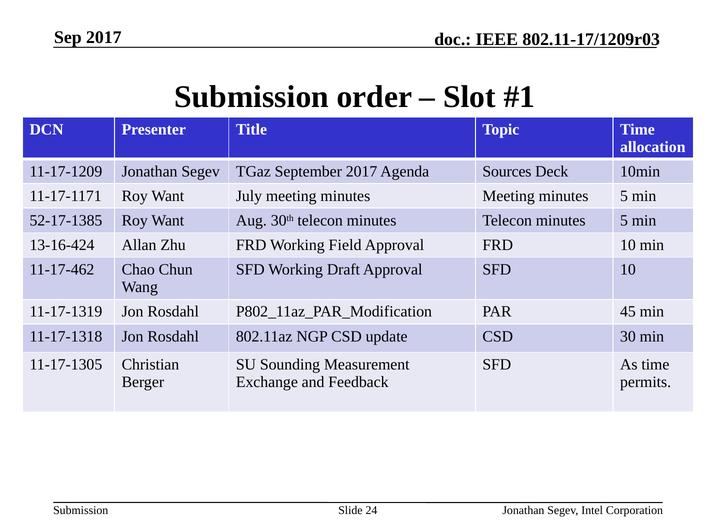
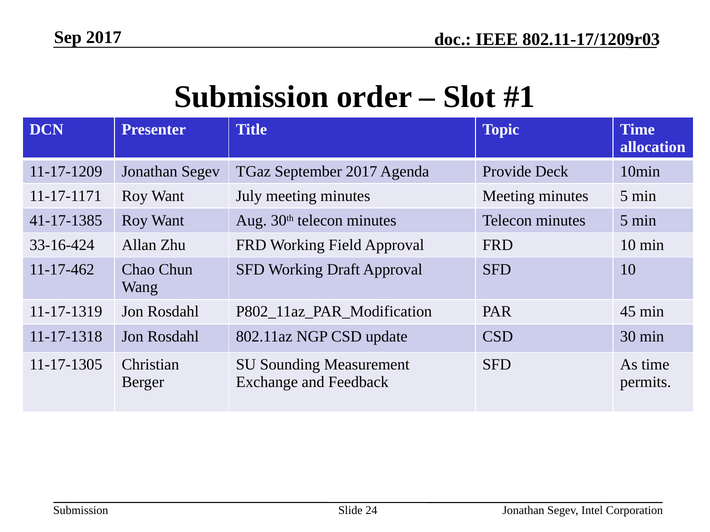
Sources: Sources -> Provide (507, 172)
52-17-1385: 52-17-1385 -> 41-17-1385 (66, 221)
13-16-424: 13-16-424 -> 33-16-424 (62, 245)
